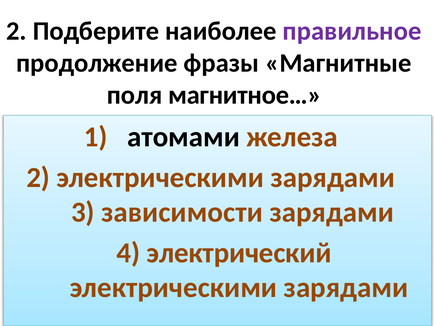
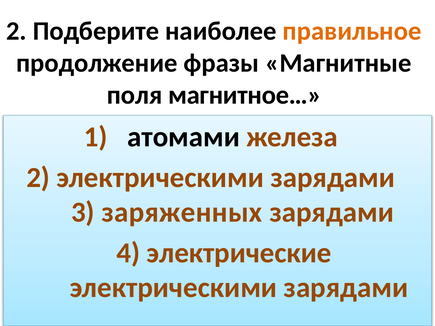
правильное colour: purple -> orange (352, 31)
зависимости: зависимости -> заряженных (182, 213)
электрический: электрический -> электрические (239, 253)
